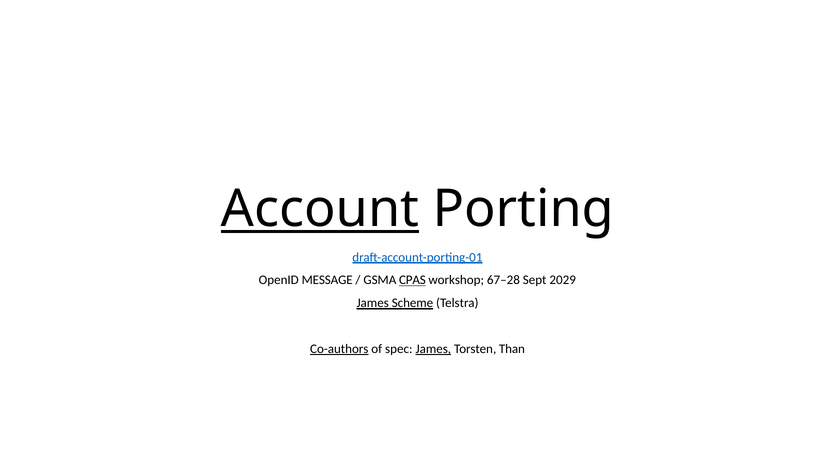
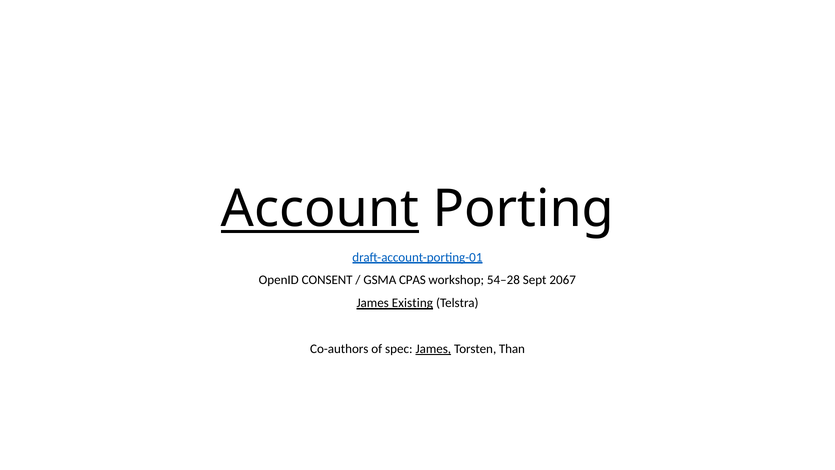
MESSAGE: MESSAGE -> CONSENT (327, 280)
CPAS underline: present -> none (412, 280)
67–28: 67–28 -> 54–28 (503, 280)
2029: 2029 -> 2067 (563, 280)
Scheme: Scheme -> Existing (412, 303)
Co-authors underline: present -> none (339, 349)
